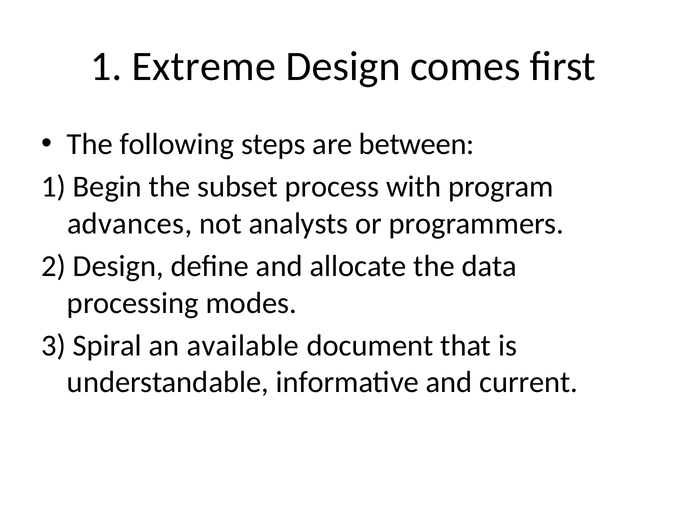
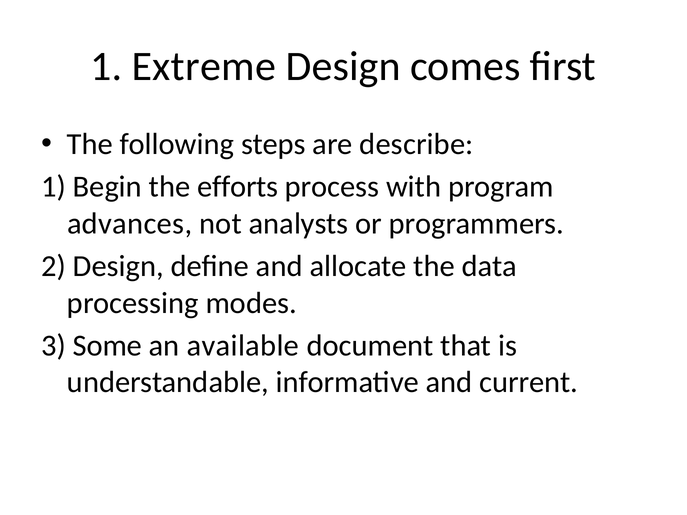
between: between -> describe (417, 144)
subset: subset -> efforts (238, 187)
Spiral: Spiral -> Some (107, 346)
